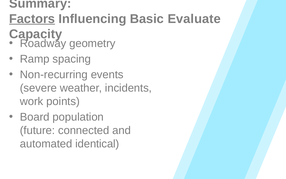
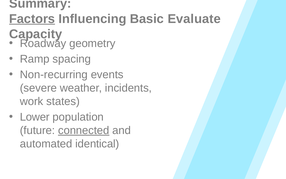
points: points -> states (63, 101)
Board: Board -> Lower (35, 117)
connected underline: none -> present (84, 130)
